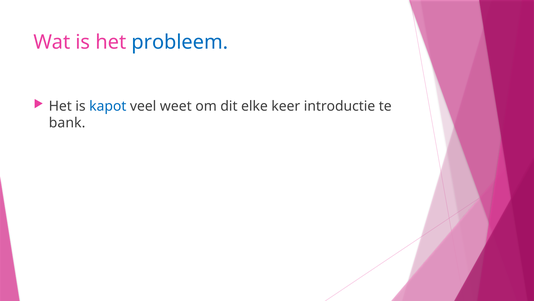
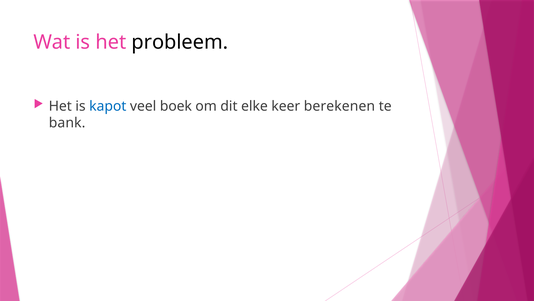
probleem colour: blue -> black (180, 42)
weet: weet -> boek (176, 106)
introductie: introductie -> berekenen (339, 106)
